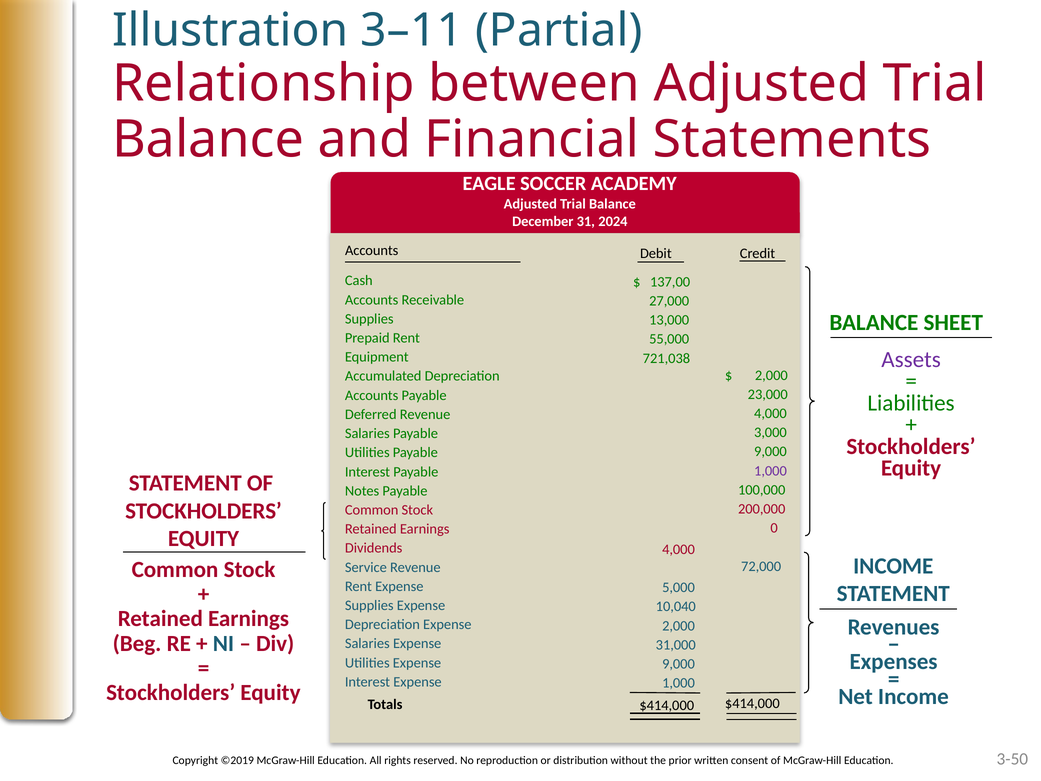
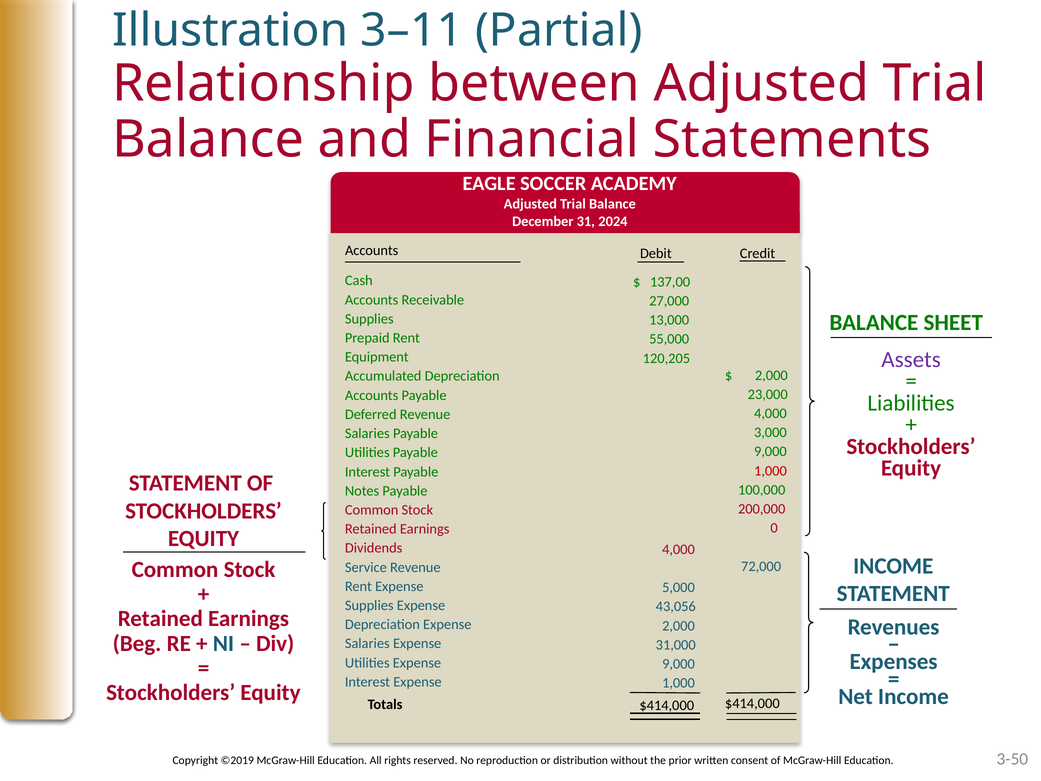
721,038: 721,038 -> 120,205 (666, 358)
1,000 colour: purple -> red (770, 471)
10,040: 10,040 -> 43,056 (676, 606)
